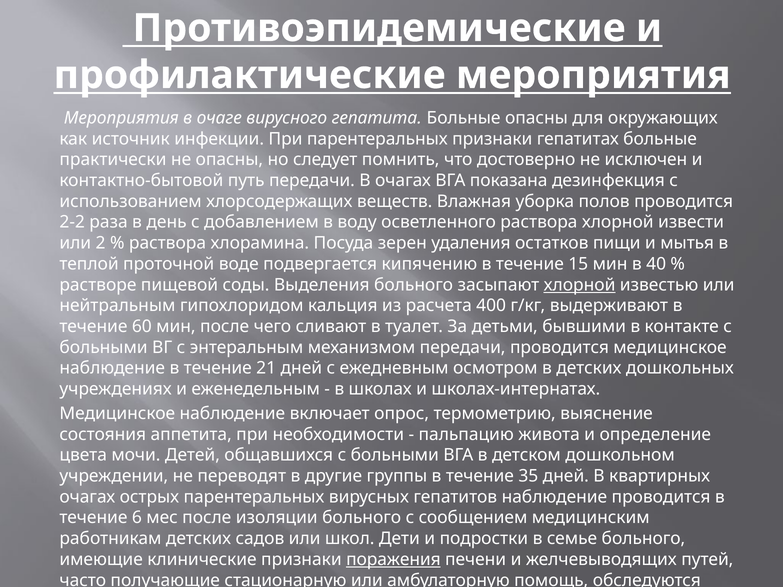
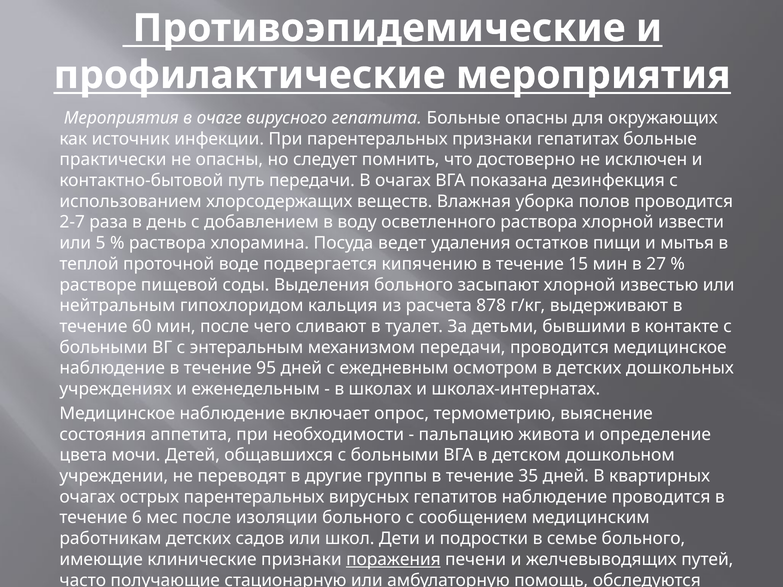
2-2: 2-2 -> 2-7 (72, 222)
2: 2 -> 5 (101, 243)
зерен: зерен -> ведет (402, 243)
40: 40 -> 27 (656, 264)
хлорной underline: present -> none (580, 285)
400: 400 -> 878 (491, 306)
21: 21 -> 95 (266, 368)
